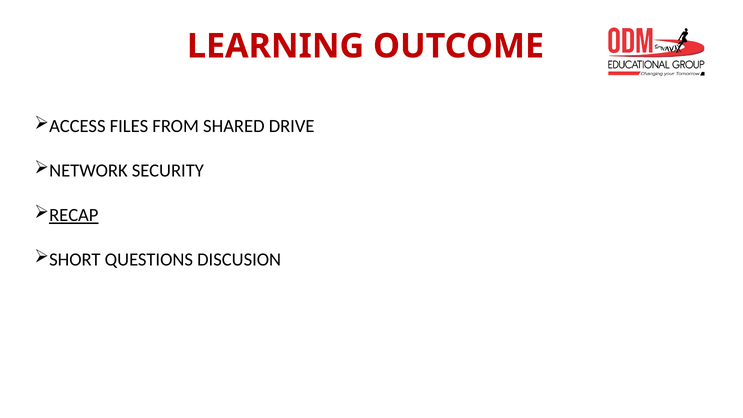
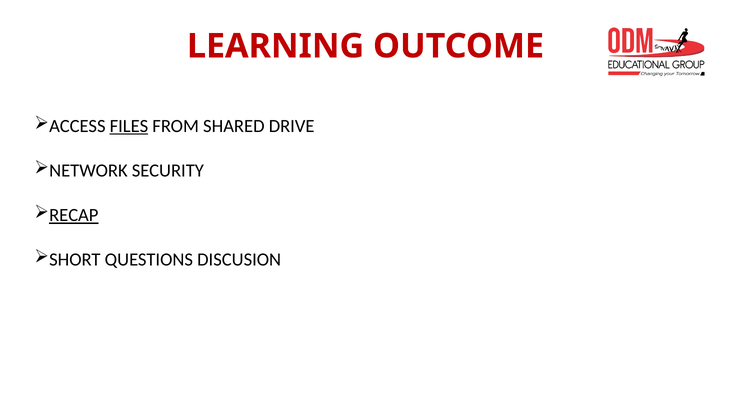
FILES underline: none -> present (129, 126)
